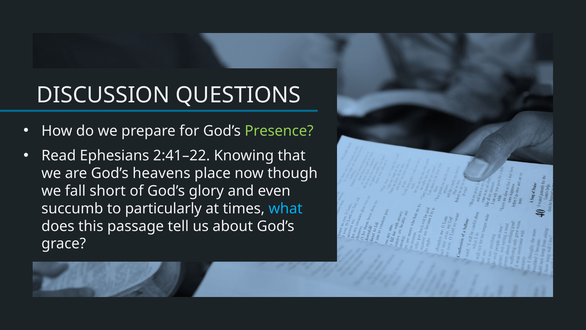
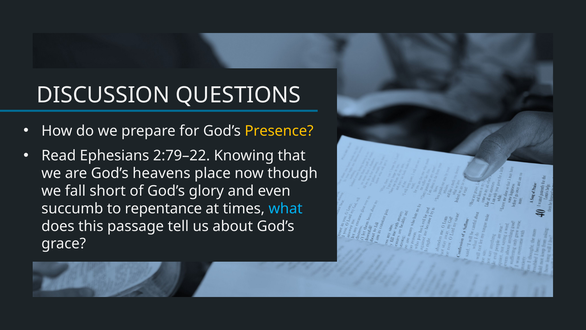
Presence colour: light green -> yellow (279, 131)
2:41–22: 2:41–22 -> 2:79–22 (182, 156)
particularly: particularly -> repentance (163, 208)
